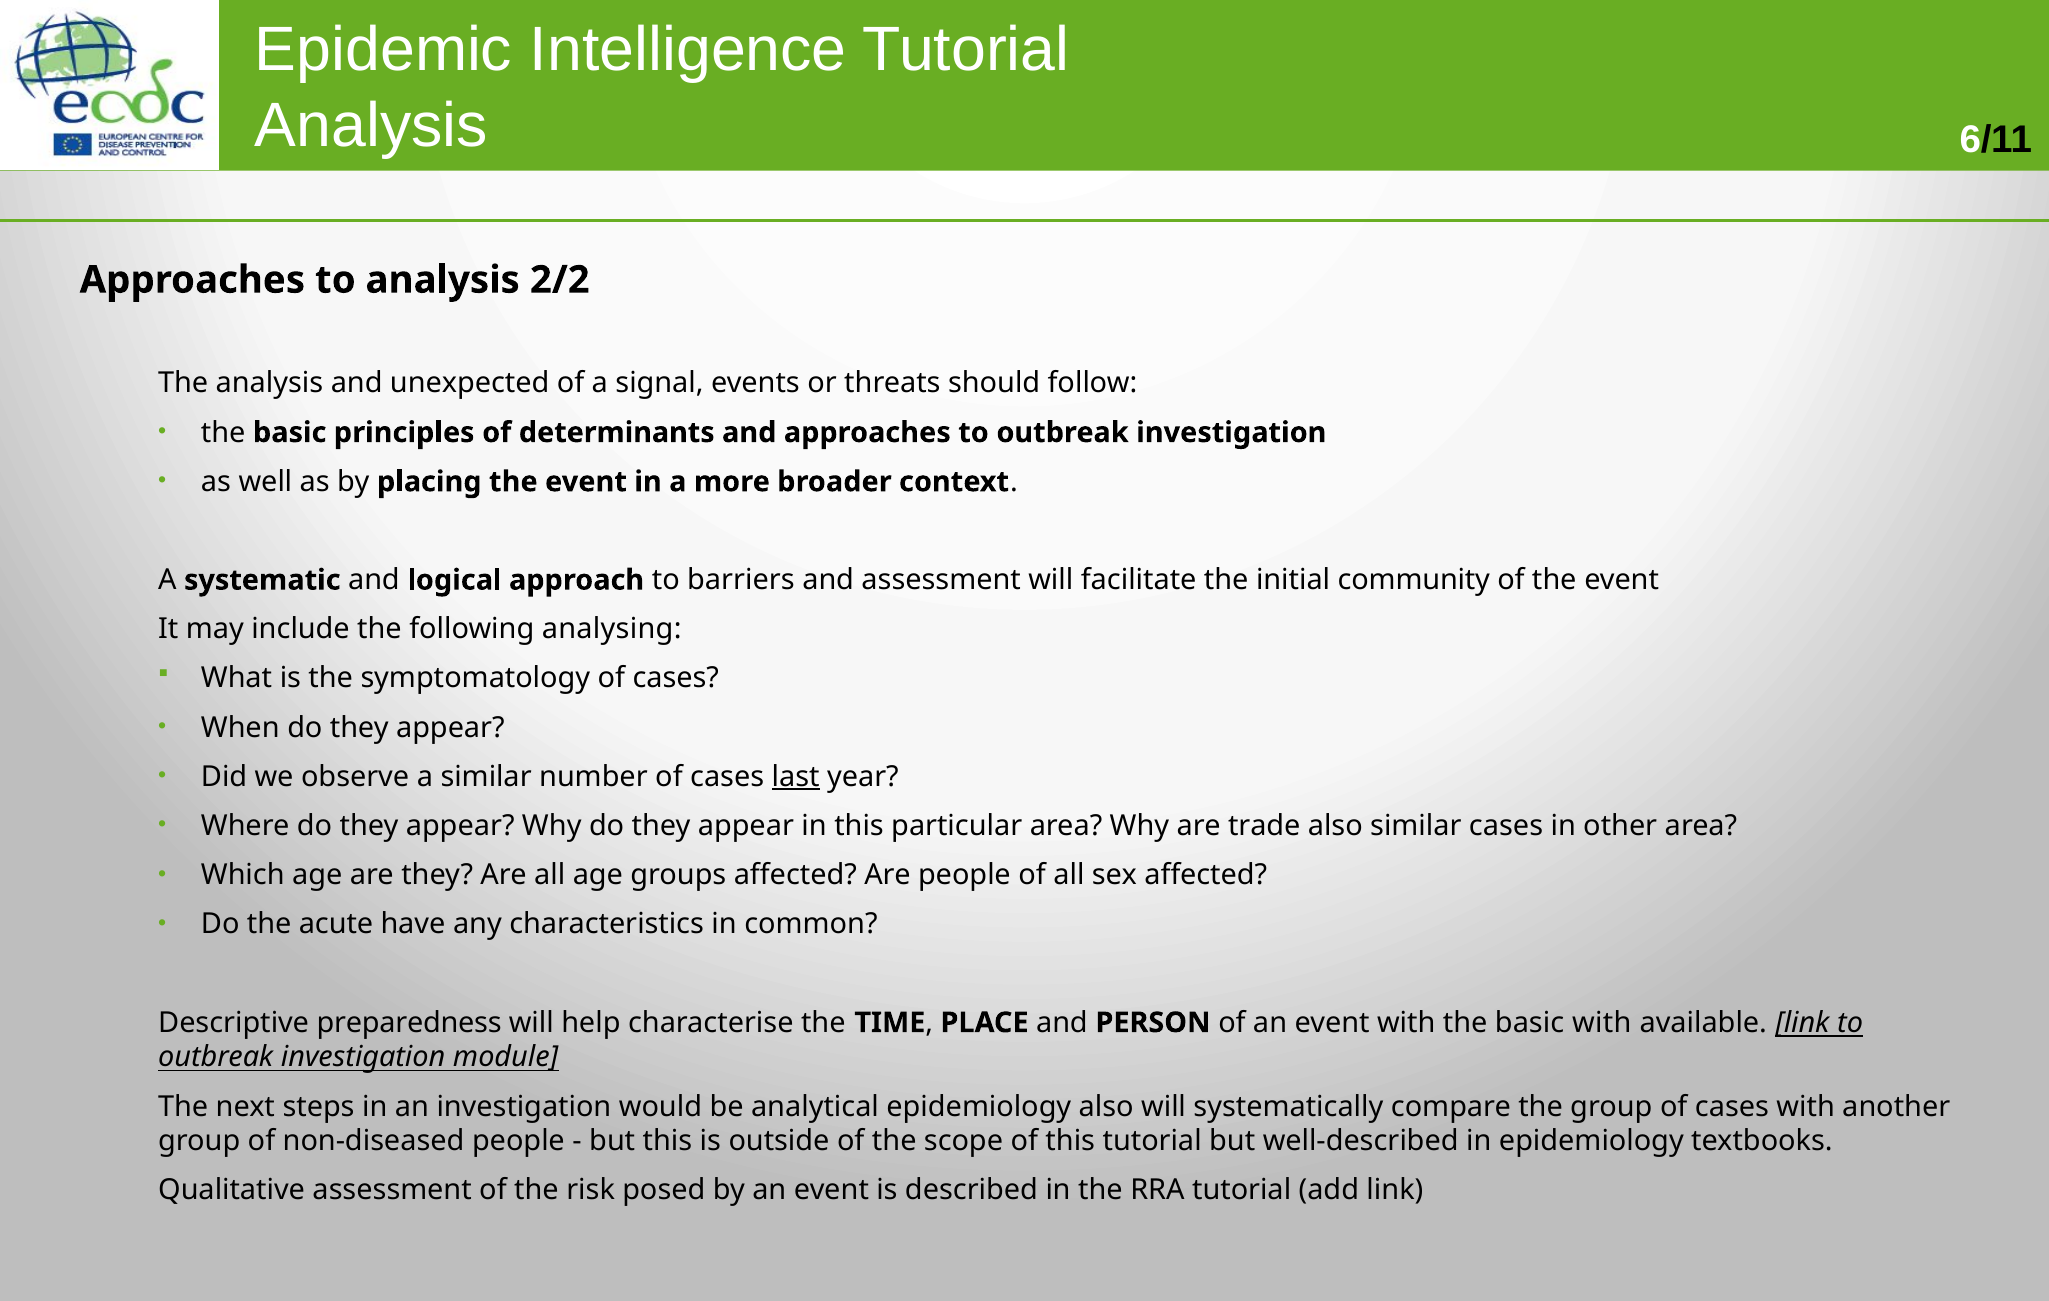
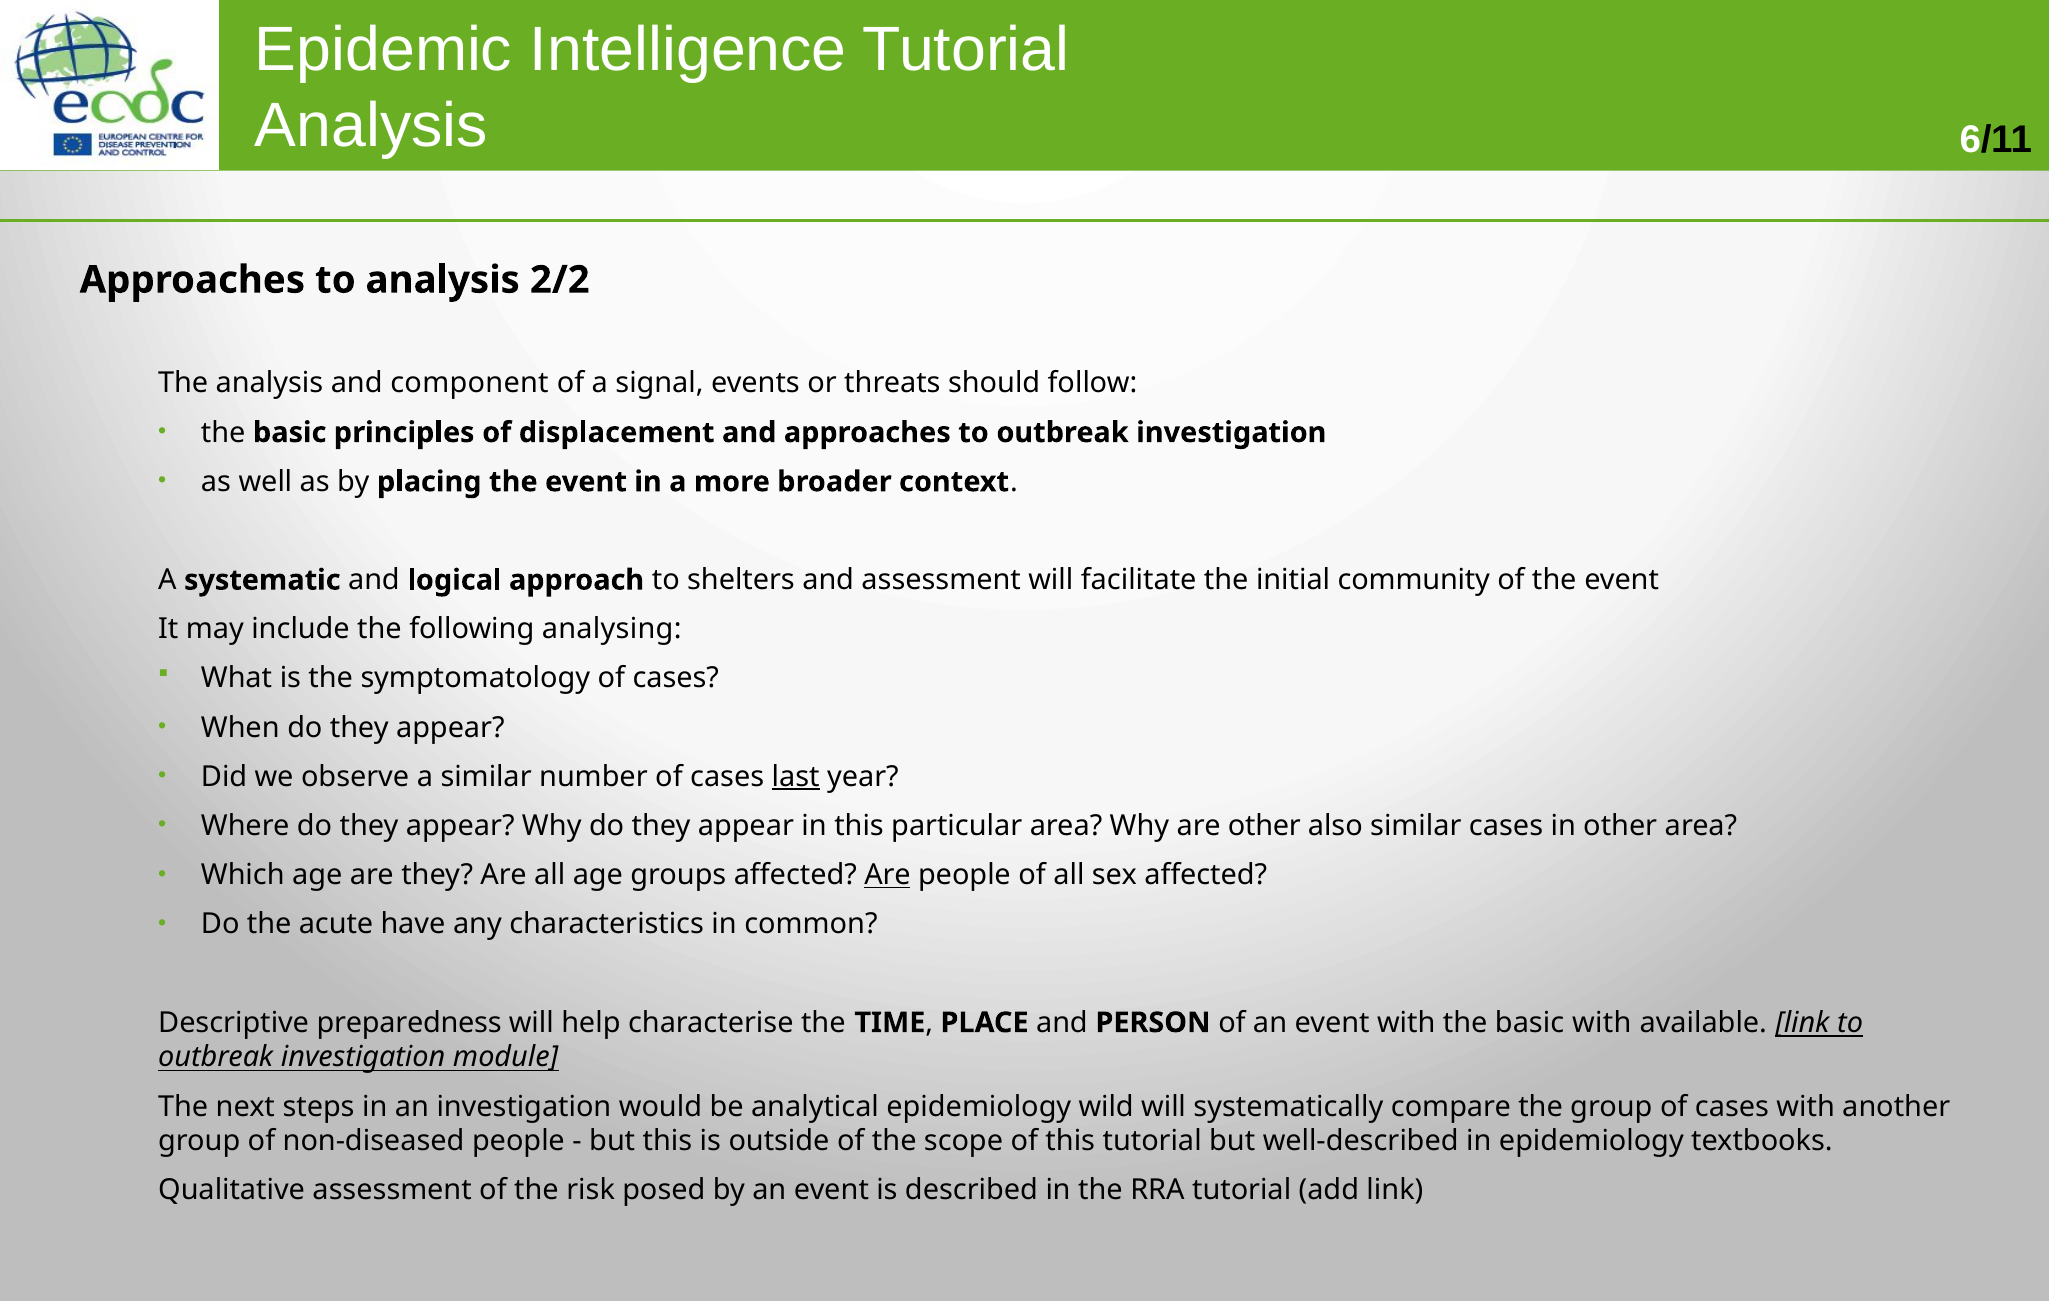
unexpected: unexpected -> component (470, 383)
determinants: determinants -> displacement (617, 433)
barriers: barriers -> shelters (741, 580)
are trade: trade -> other (1264, 826)
Are underline: none -> present (887, 875)
epidemiology also: also -> wild (1106, 1106)
